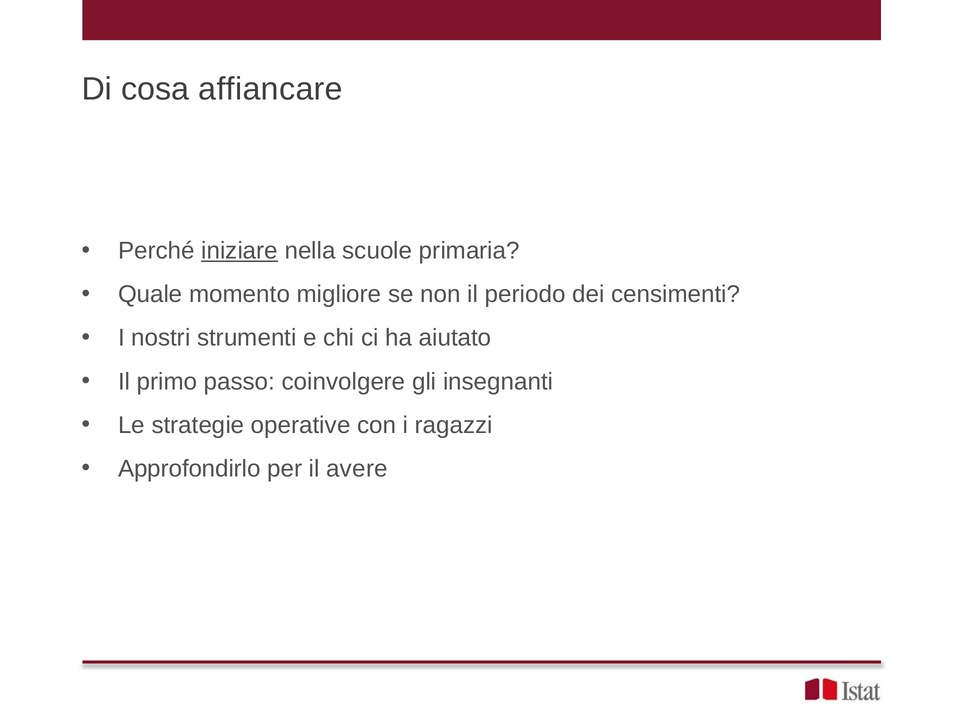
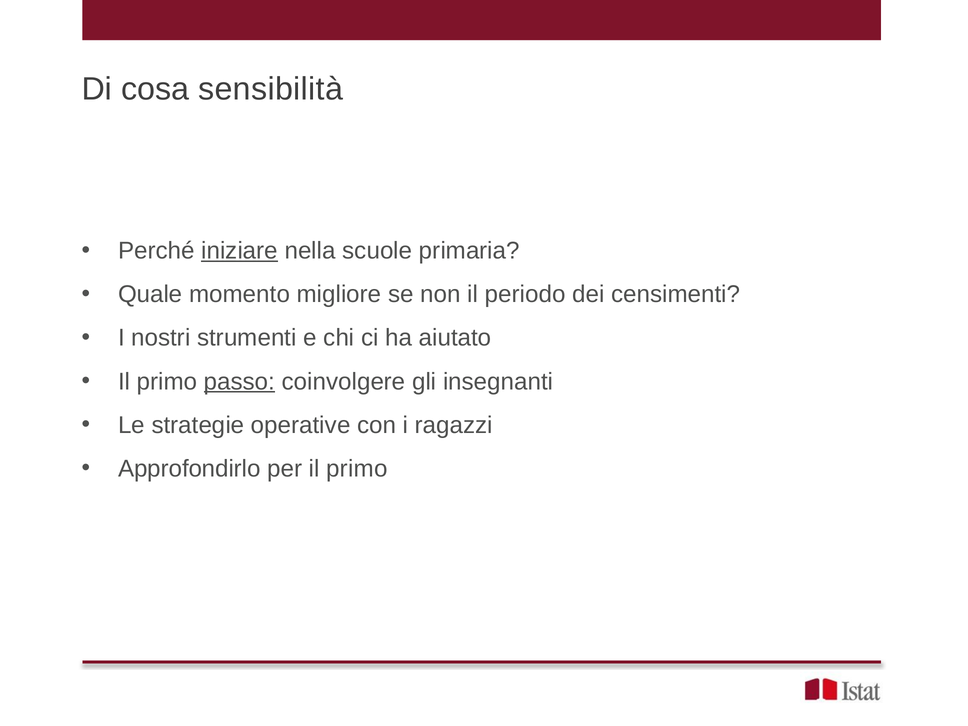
affiancare: affiancare -> sensibilità (271, 89)
passo underline: none -> present (240, 382)
per il avere: avere -> primo (357, 469)
